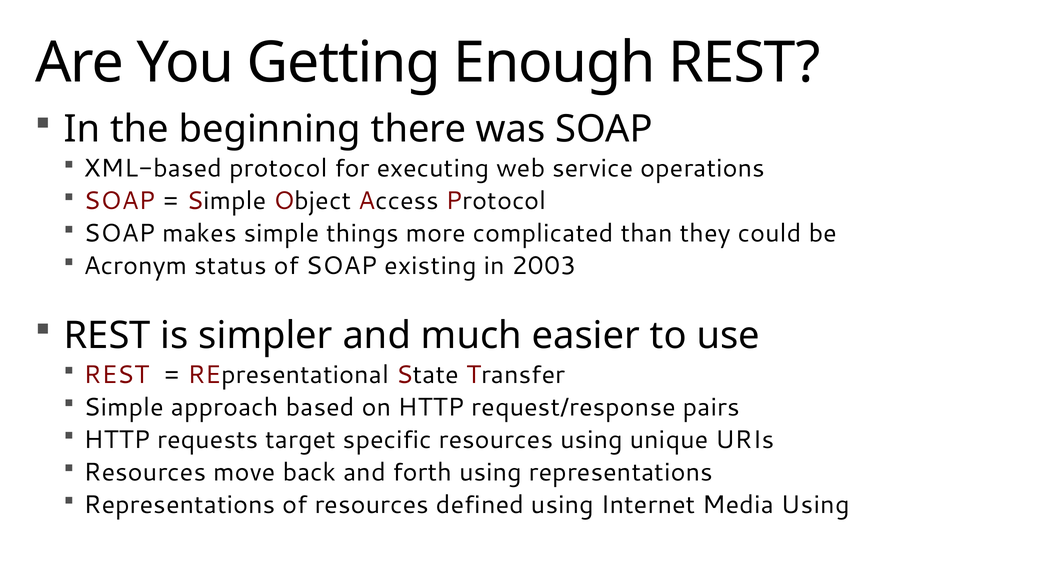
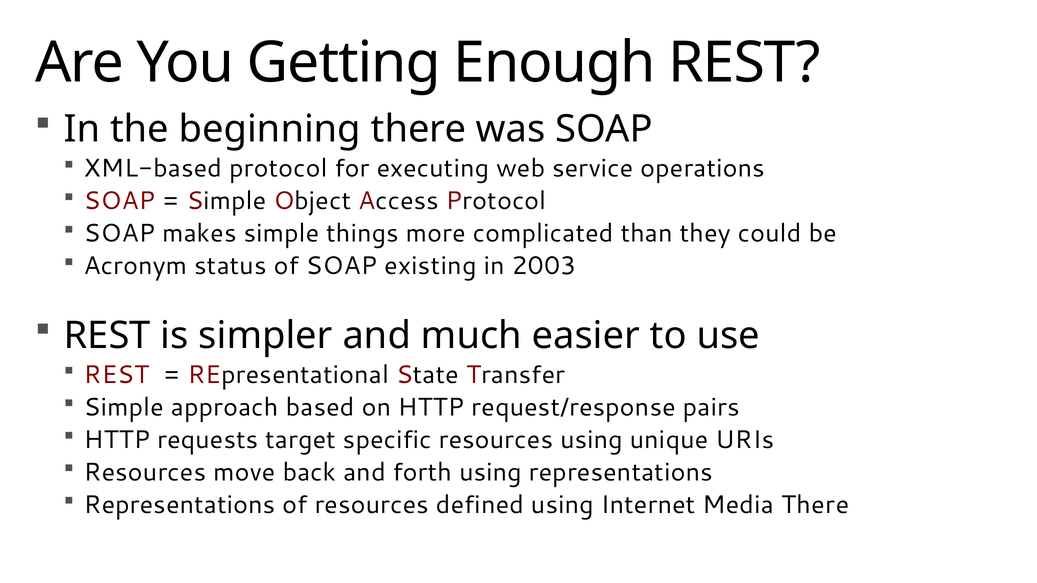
Media Using: Using -> There (815, 505)
